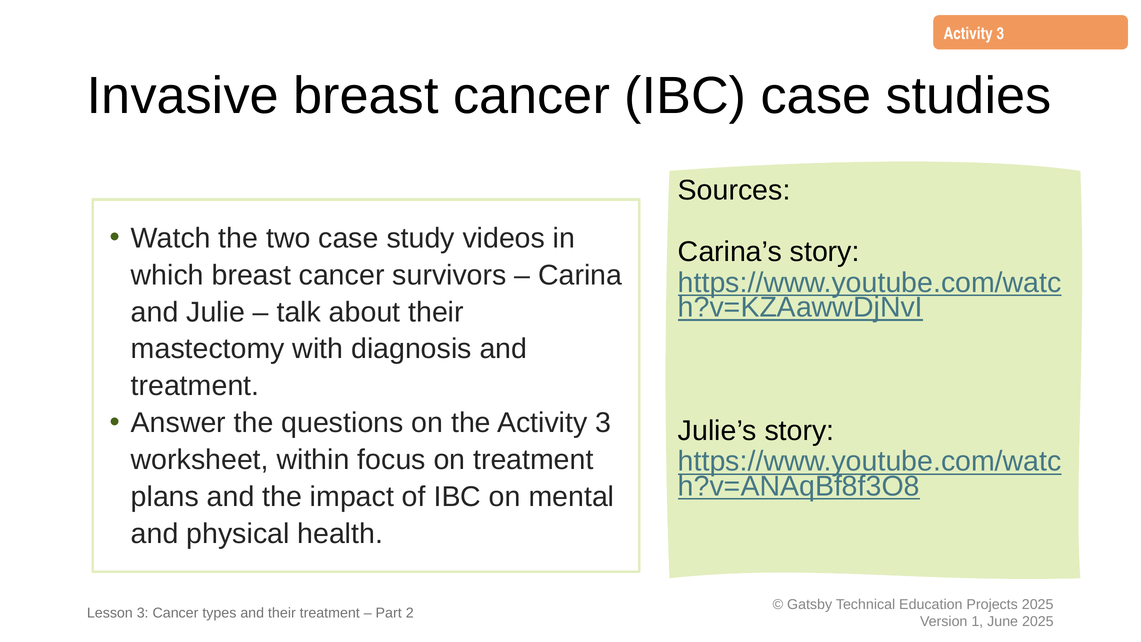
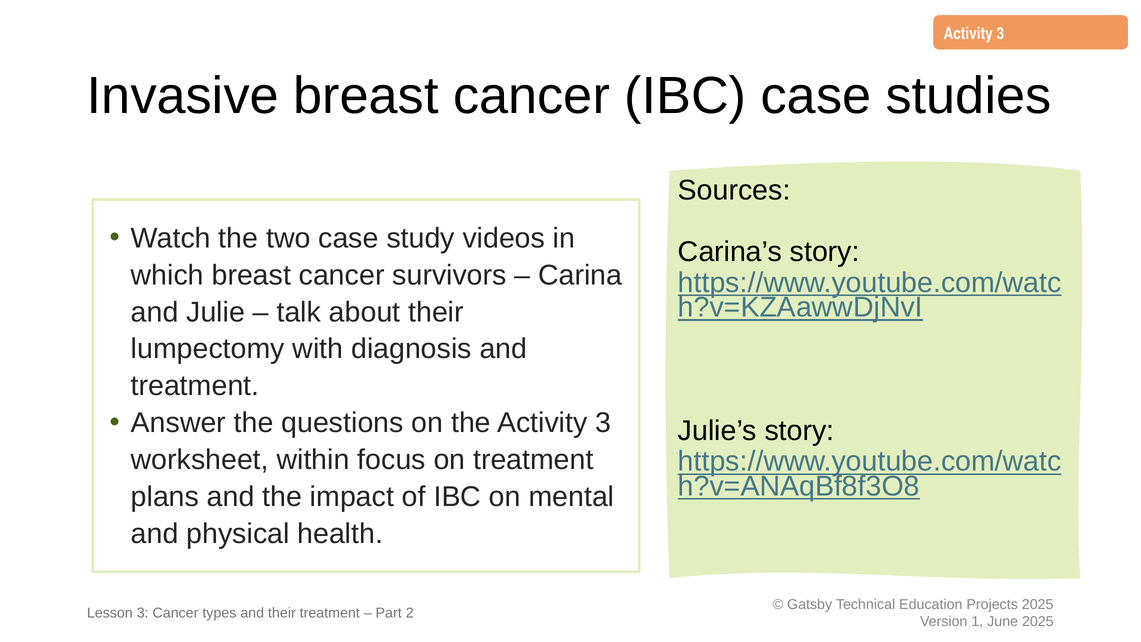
mastectomy: mastectomy -> lumpectomy (208, 349)
